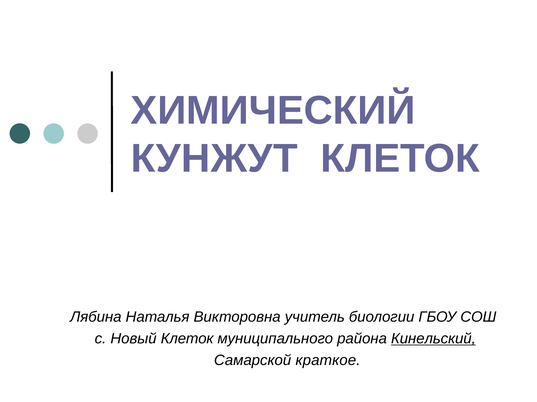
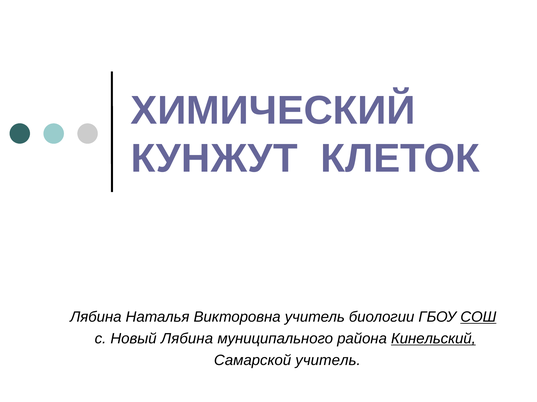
СОШ underline: none -> present (478, 318)
Новый Клеток: Клеток -> Лябина (187, 339)
Самарской краткое: краткое -> учитель (328, 361)
